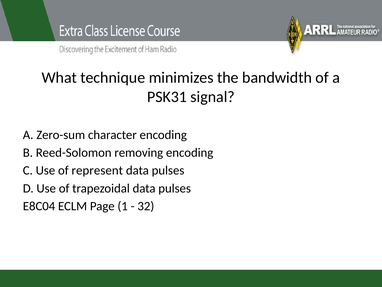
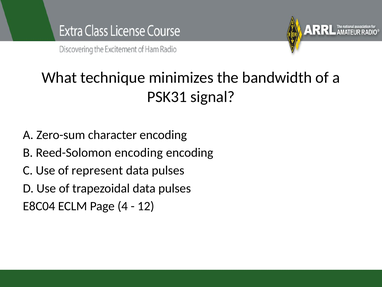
Reed-Solomon removing: removing -> encoding (139, 152)
1: 1 -> 4 (123, 206)
32: 32 -> 12 (146, 206)
